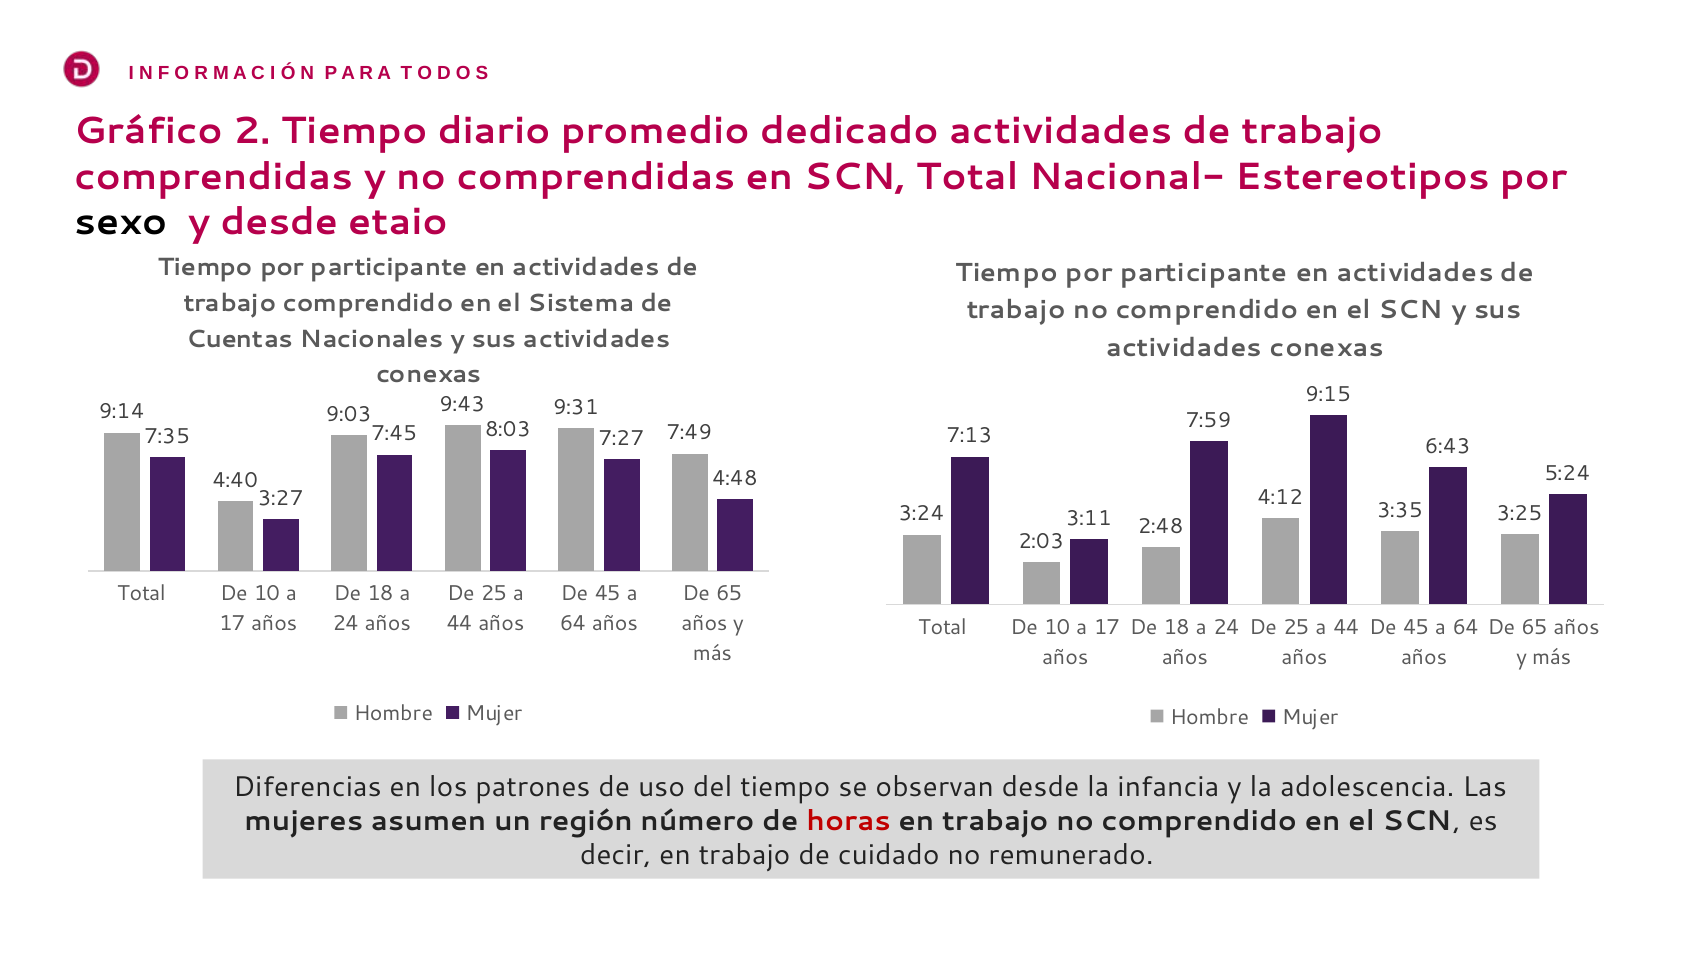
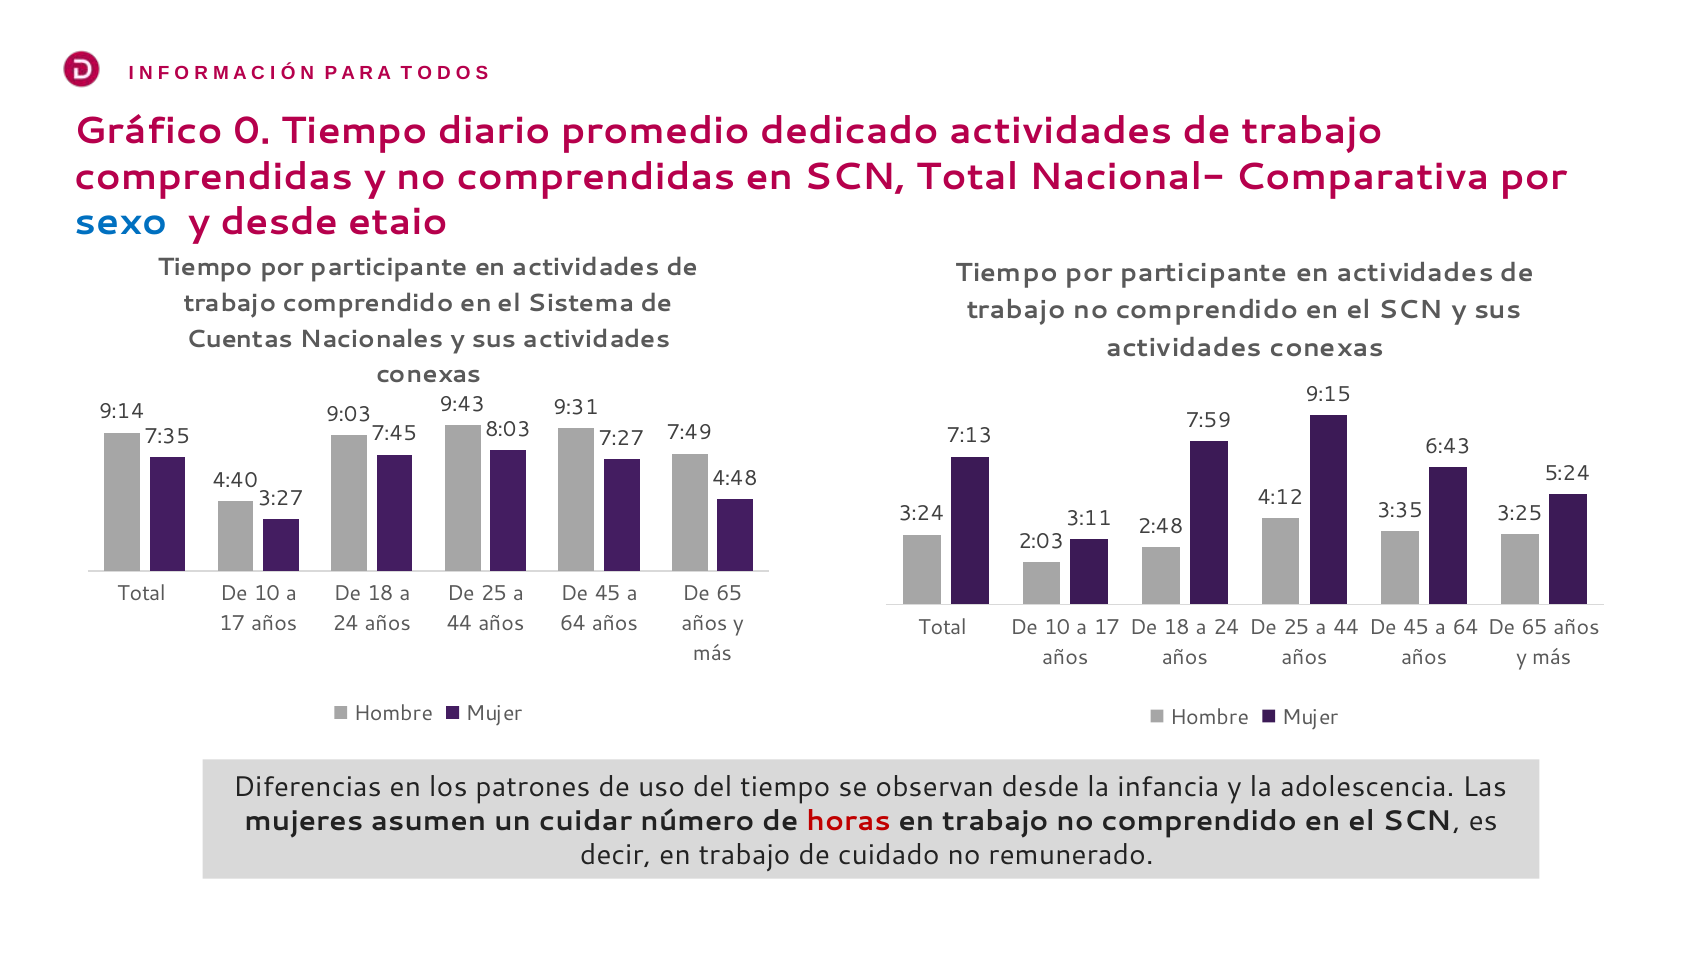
2: 2 -> 0 (252, 131)
Estereotipos: Estereotipos -> Comparativa (1362, 177)
sexo colour: black -> blue (121, 222)
región: región -> cuidar (586, 821)
